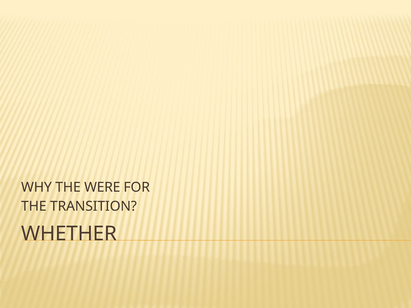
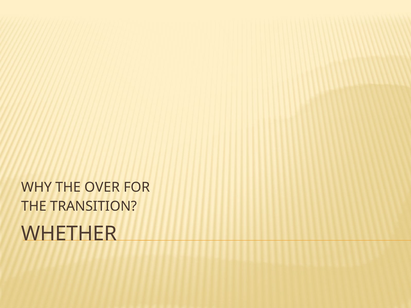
WERE: WERE -> OVER (102, 187)
